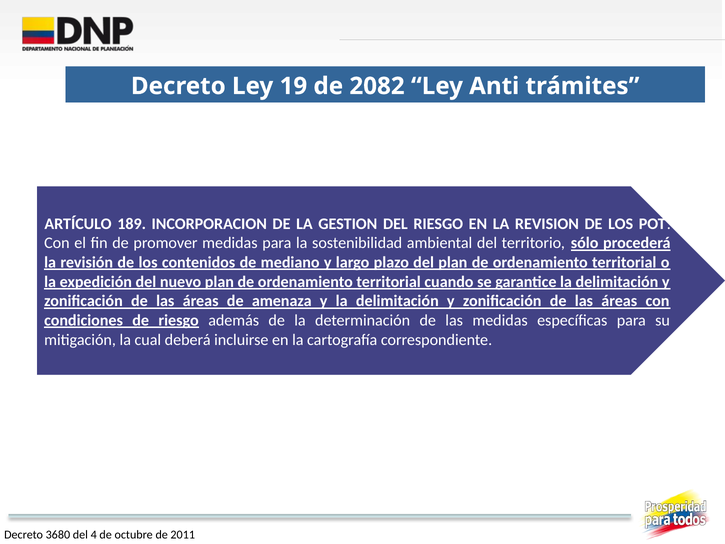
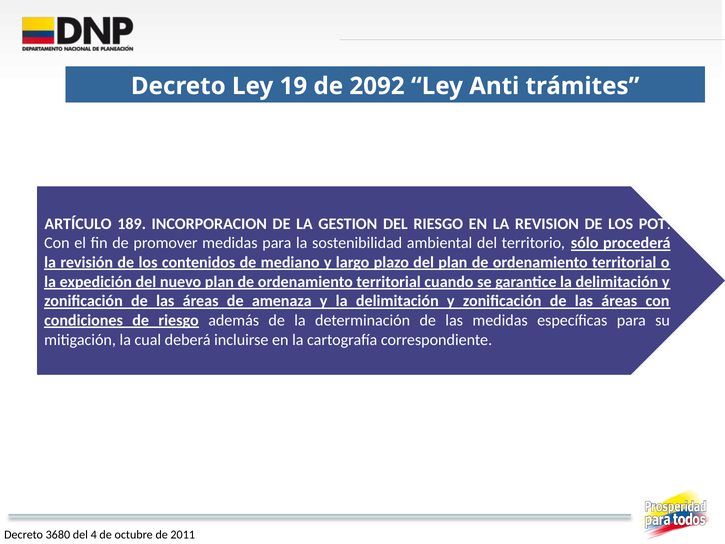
2082: 2082 -> 2092 (377, 86)
